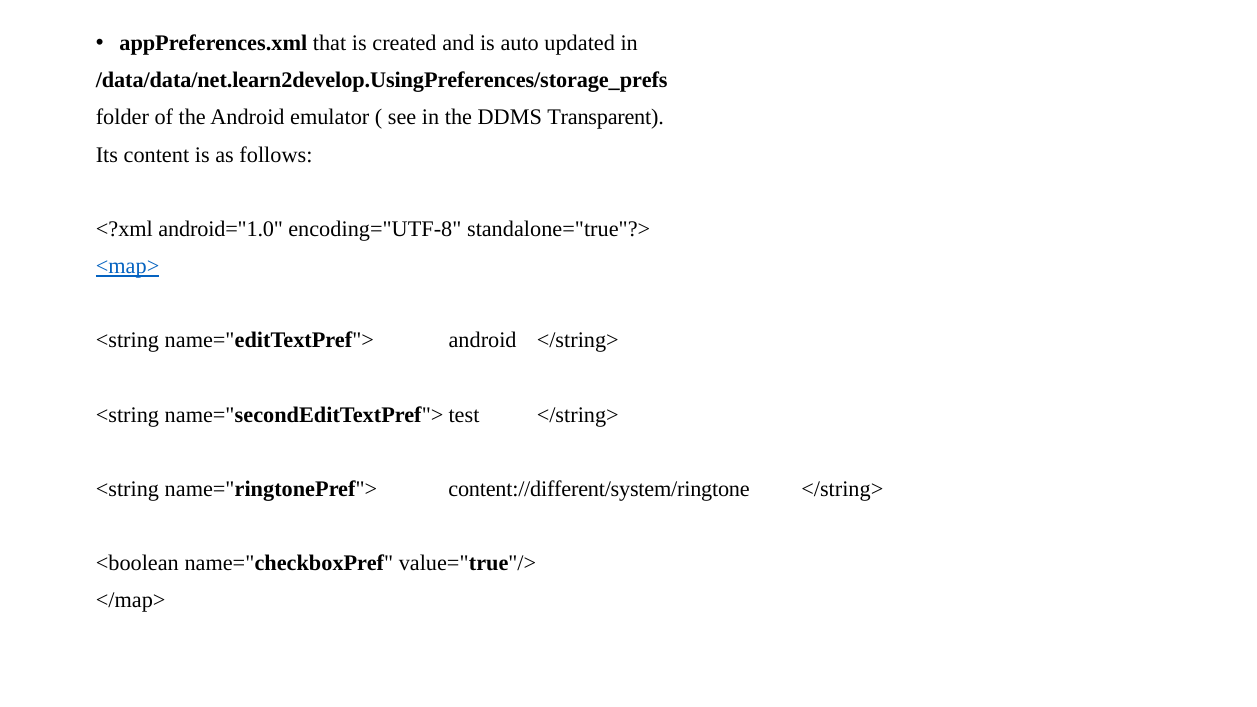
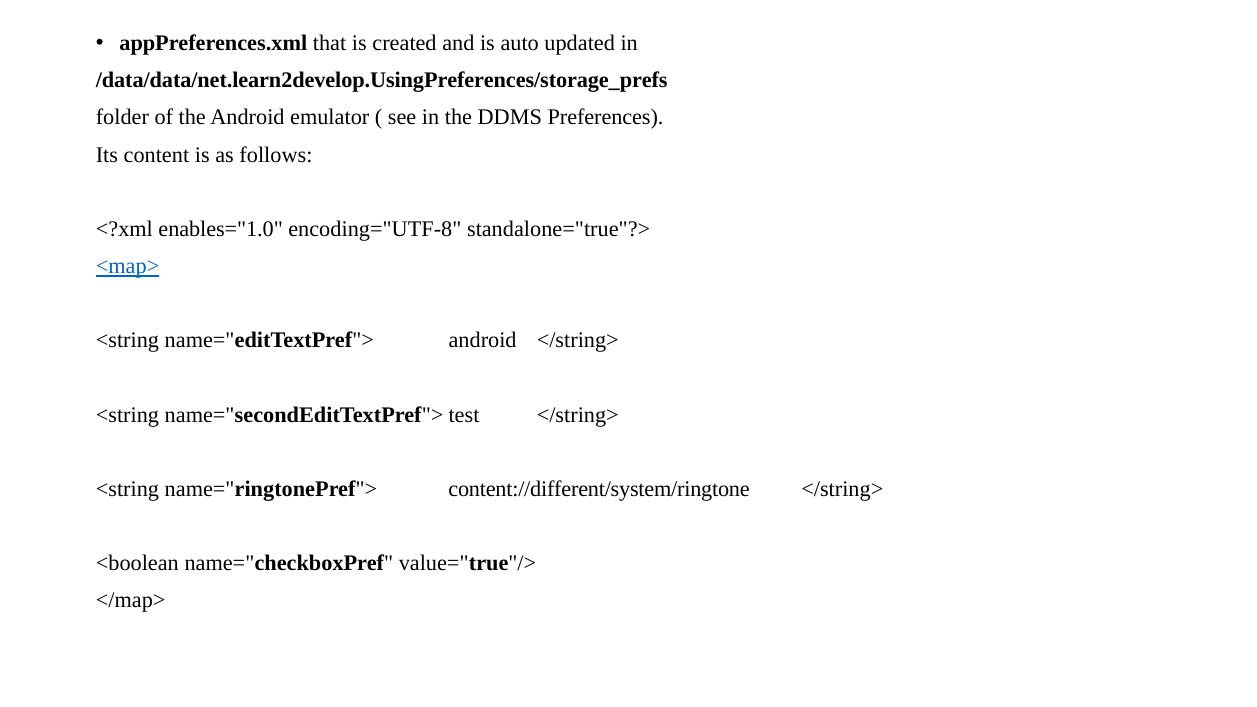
Transparent: Transparent -> Preferences (606, 118)
android="1.0: android="1.0 -> enables="1.0 (221, 229)
